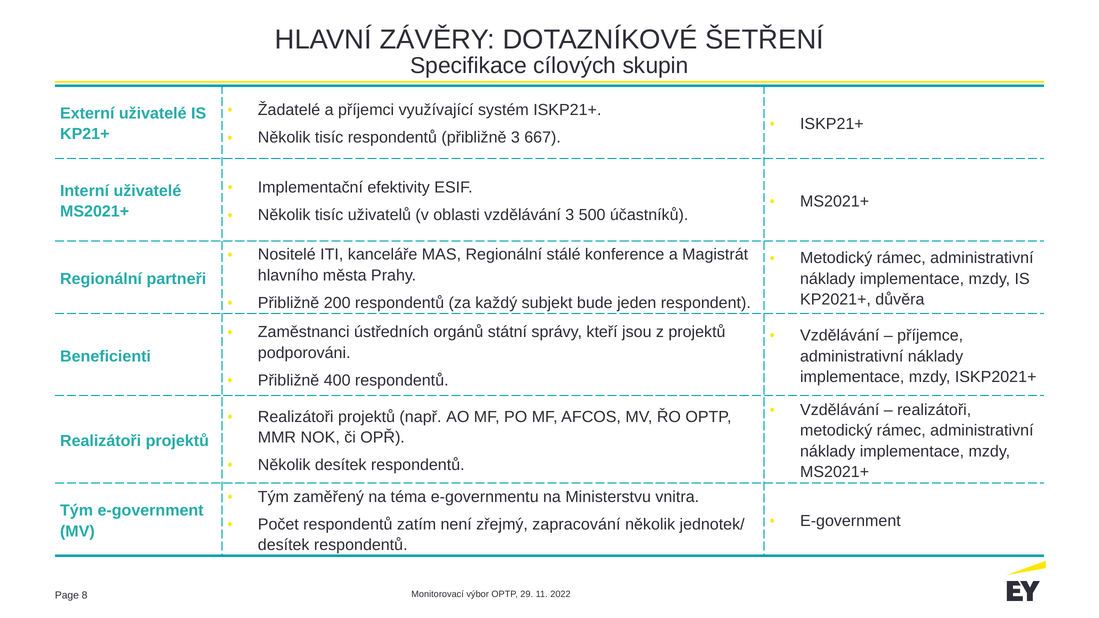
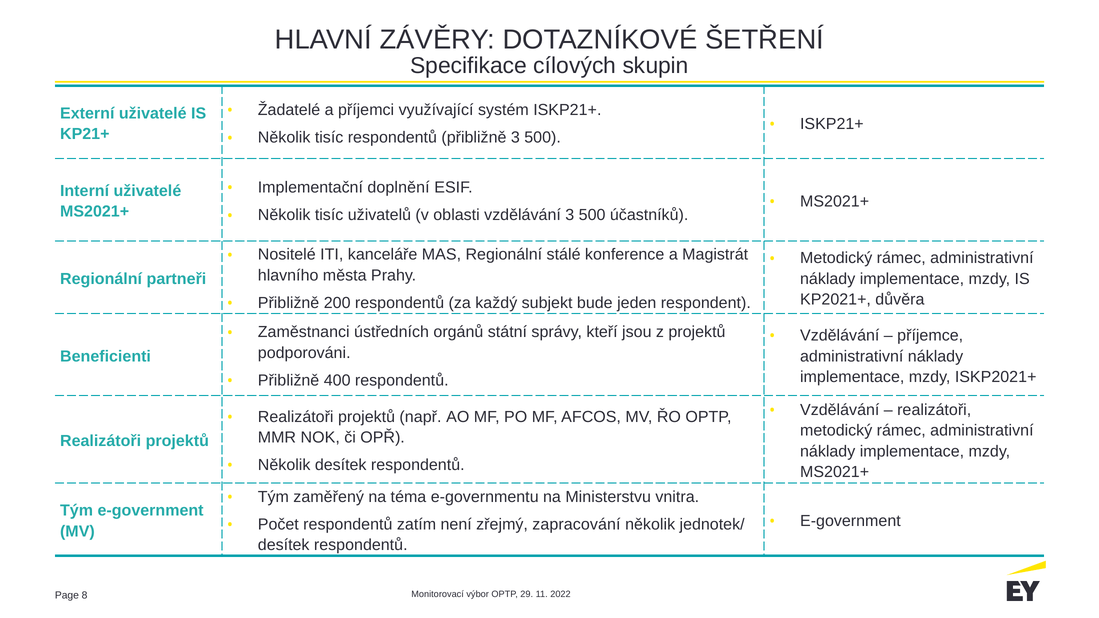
přibližně 3 667: 667 -> 500 (543, 138)
efektivity: efektivity -> doplnění (399, 188)
